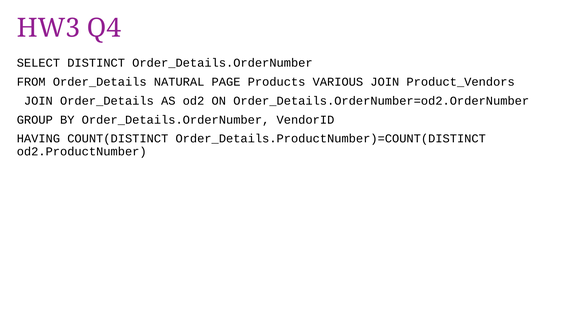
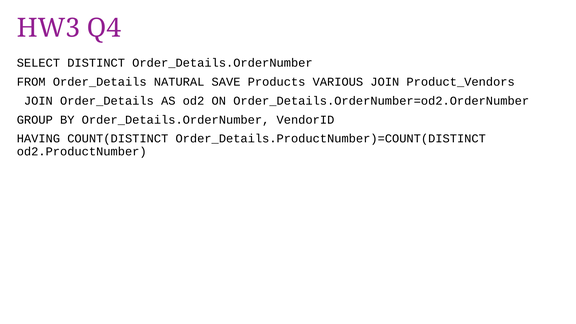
PAGE: PAGE -> SAVE (226, 82)
